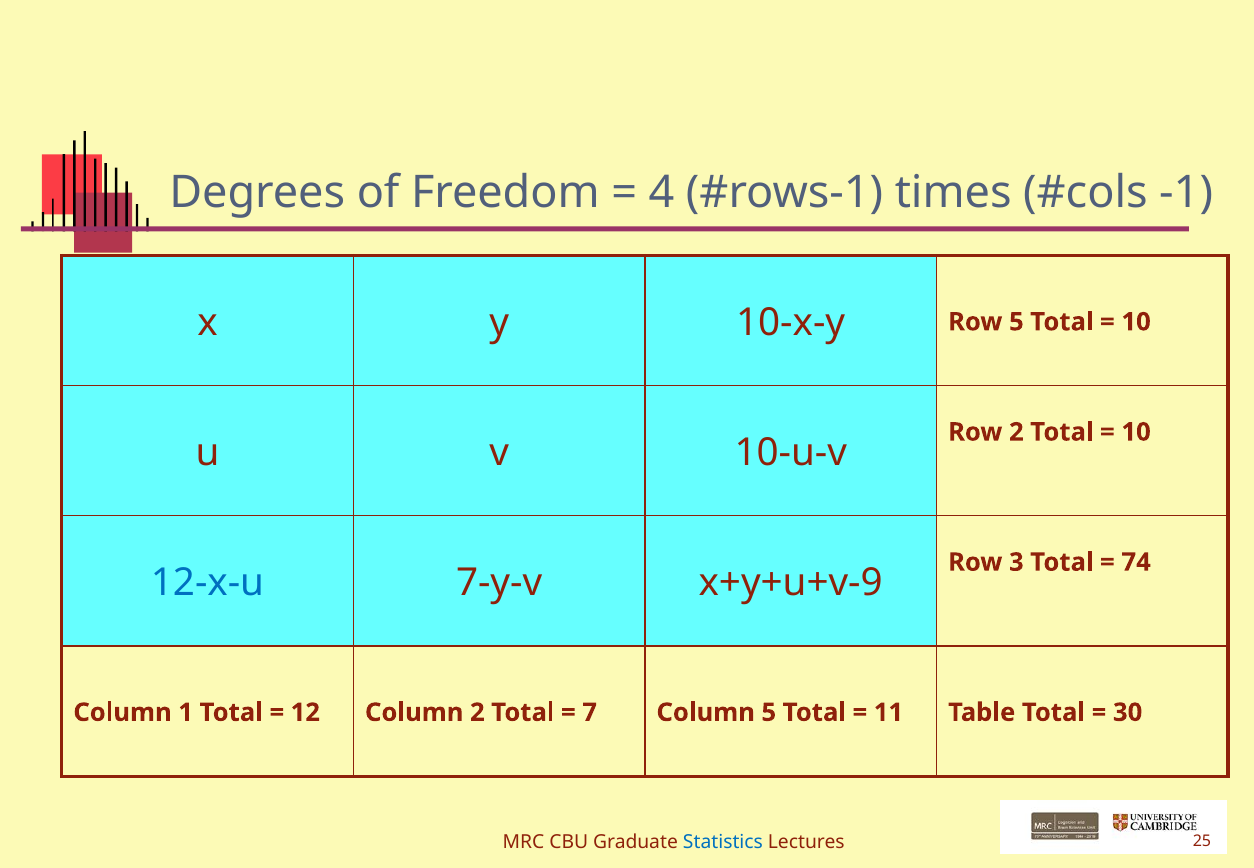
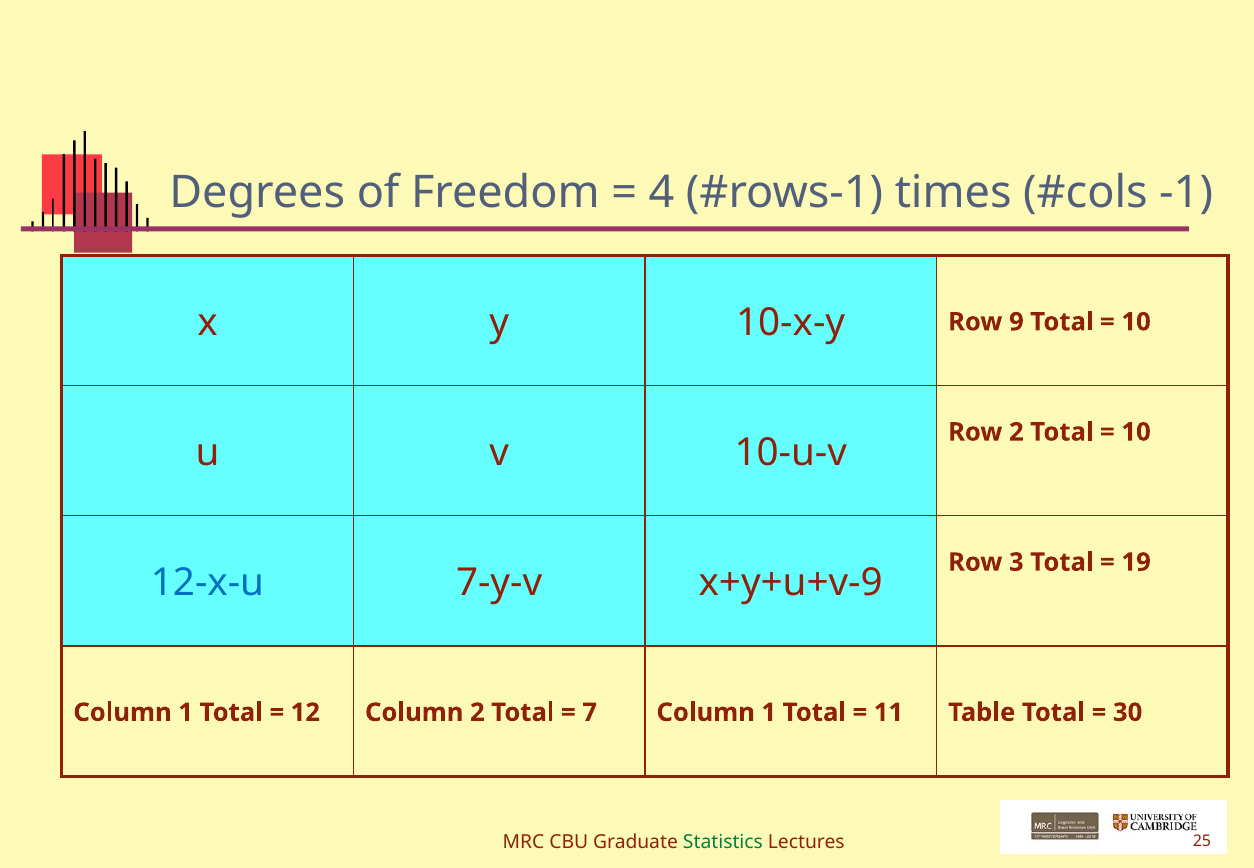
Row 5: 5 -> 9 (1016, 322)
74: 74 -> 19 (1136, 563)
7 Column 5: 5 -> 1 (769, 713)
Statistics colour: blue -> green (723, 843)
